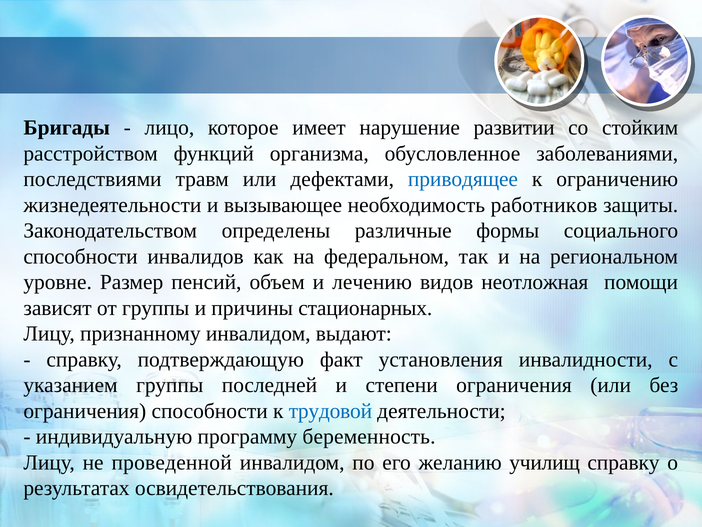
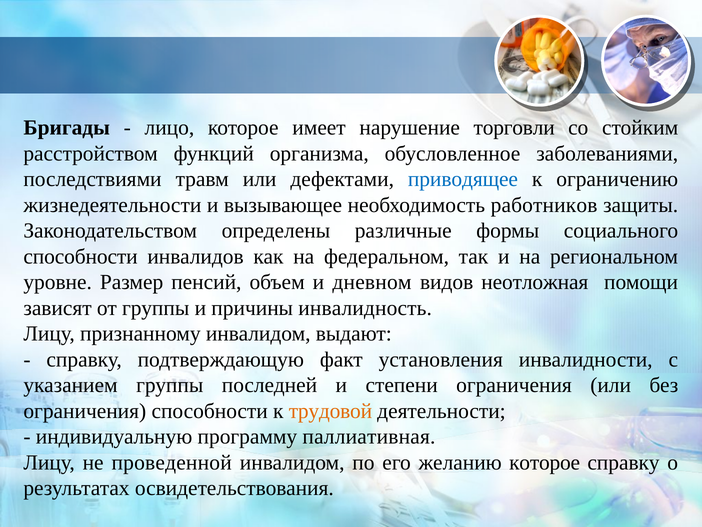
развитии: развитии -> торговли (514, 128)
лечению: лечению -> дневном (372, 282)
стационарных: стационарных -> инвалидность (365, 308)
трудовой colour: blue -> orange (330, 411)
беременность: беременность -> паллиативная (369, 436)
желанию училищ: училищ -> которое (545, 462)
